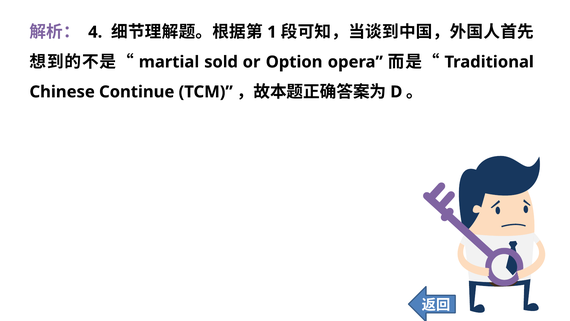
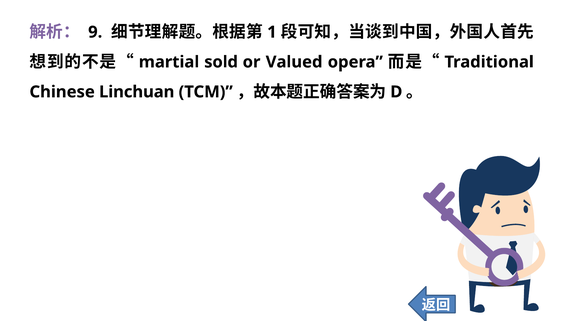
4: 4 -> 9 (95, 32)
Option: Option -> Valued (294, 62)
Continue: Continue -> Linchuan (137, 92)
